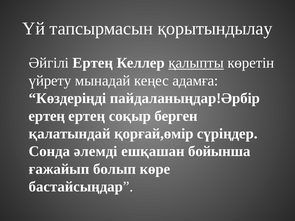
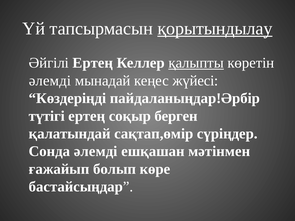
қорытындылау underline: none -> present (215, 29)
үйрету: үйрету -> әлемді (50, 81)
адамға: адамға -> жүйесі (195, 81)
ертең: ертең -> түтігі (47, 116)
қорғай,өмір: қорғай,өмір -> сақтап,өмір (154, 134)
бойынша: бойынша -> мәтінмен (219, 151)
